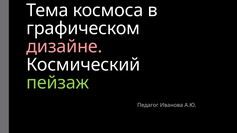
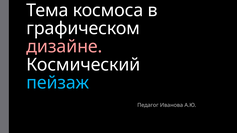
пейзаж colour: light green -> light blue (58, 83)
